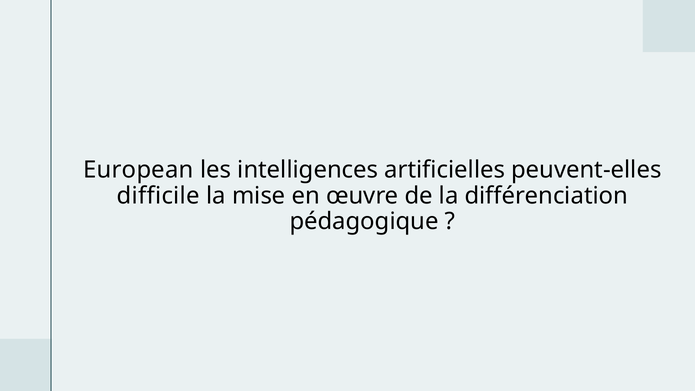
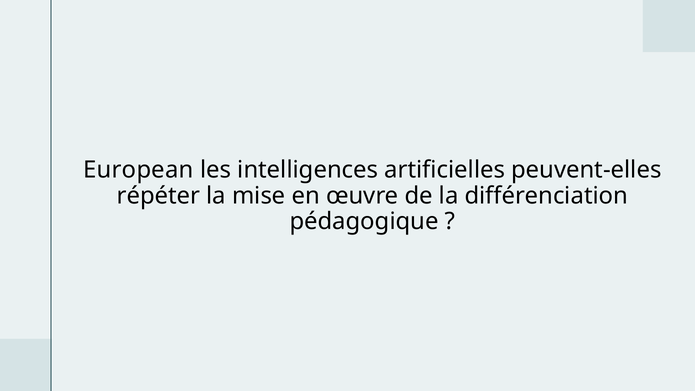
difficile: difficile -> répéter (158, 196)
